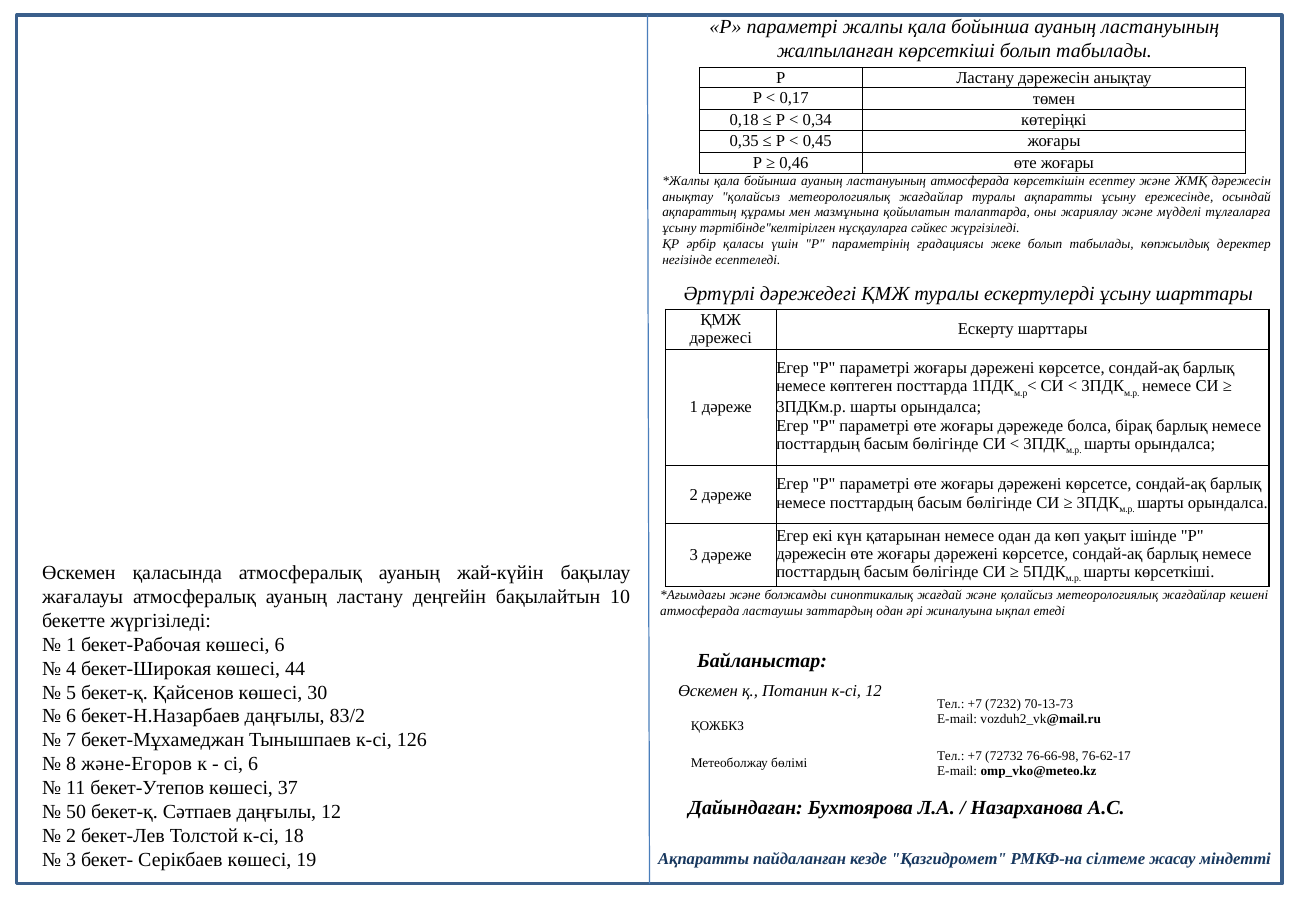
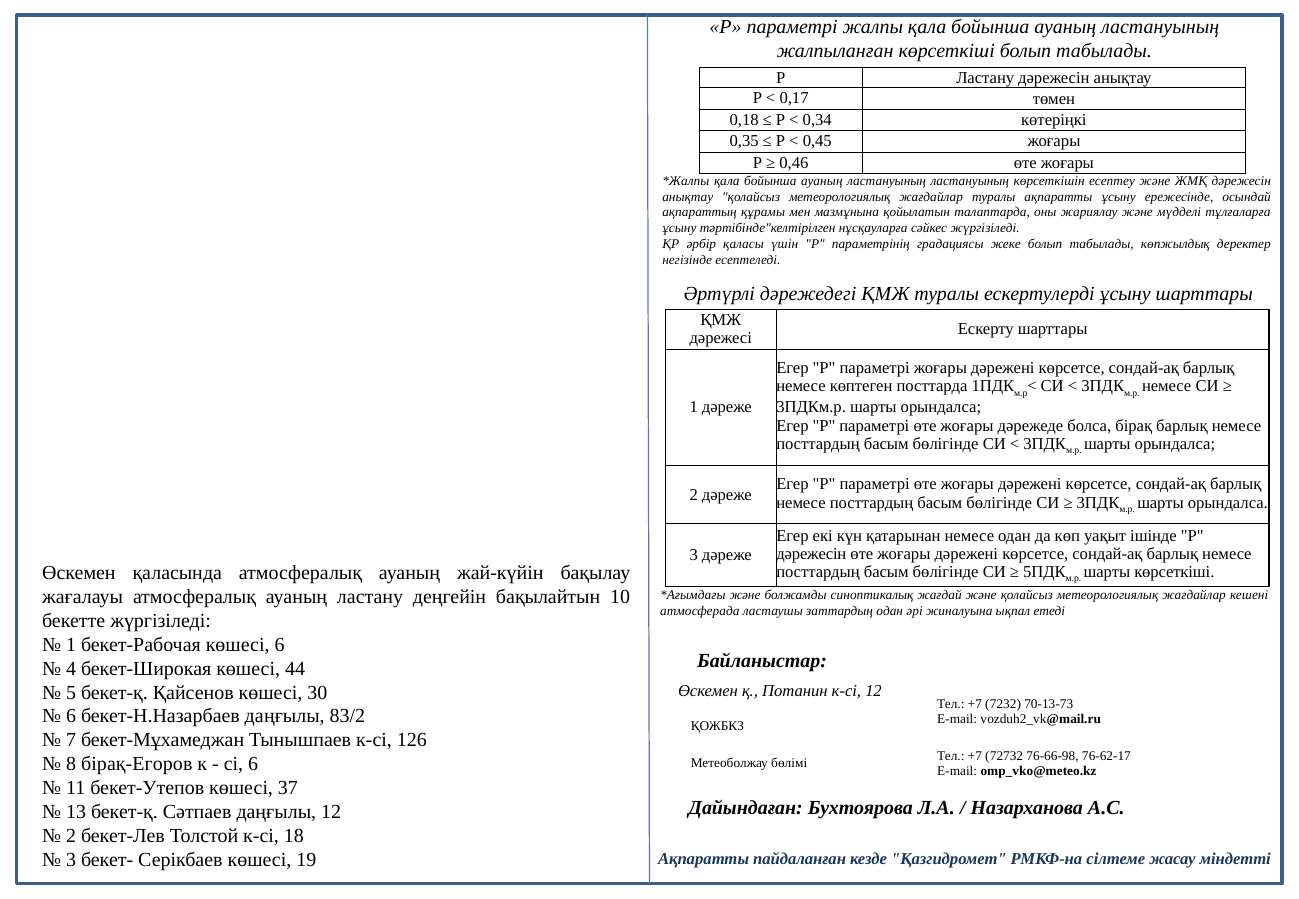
ластануының атмосферада: атмосферада -> ластануының (970, 181)
және-Егоров: және-Егоров -> бірақ-Егоров (137, 765)
50: 50 -> 13 (76, 813)
